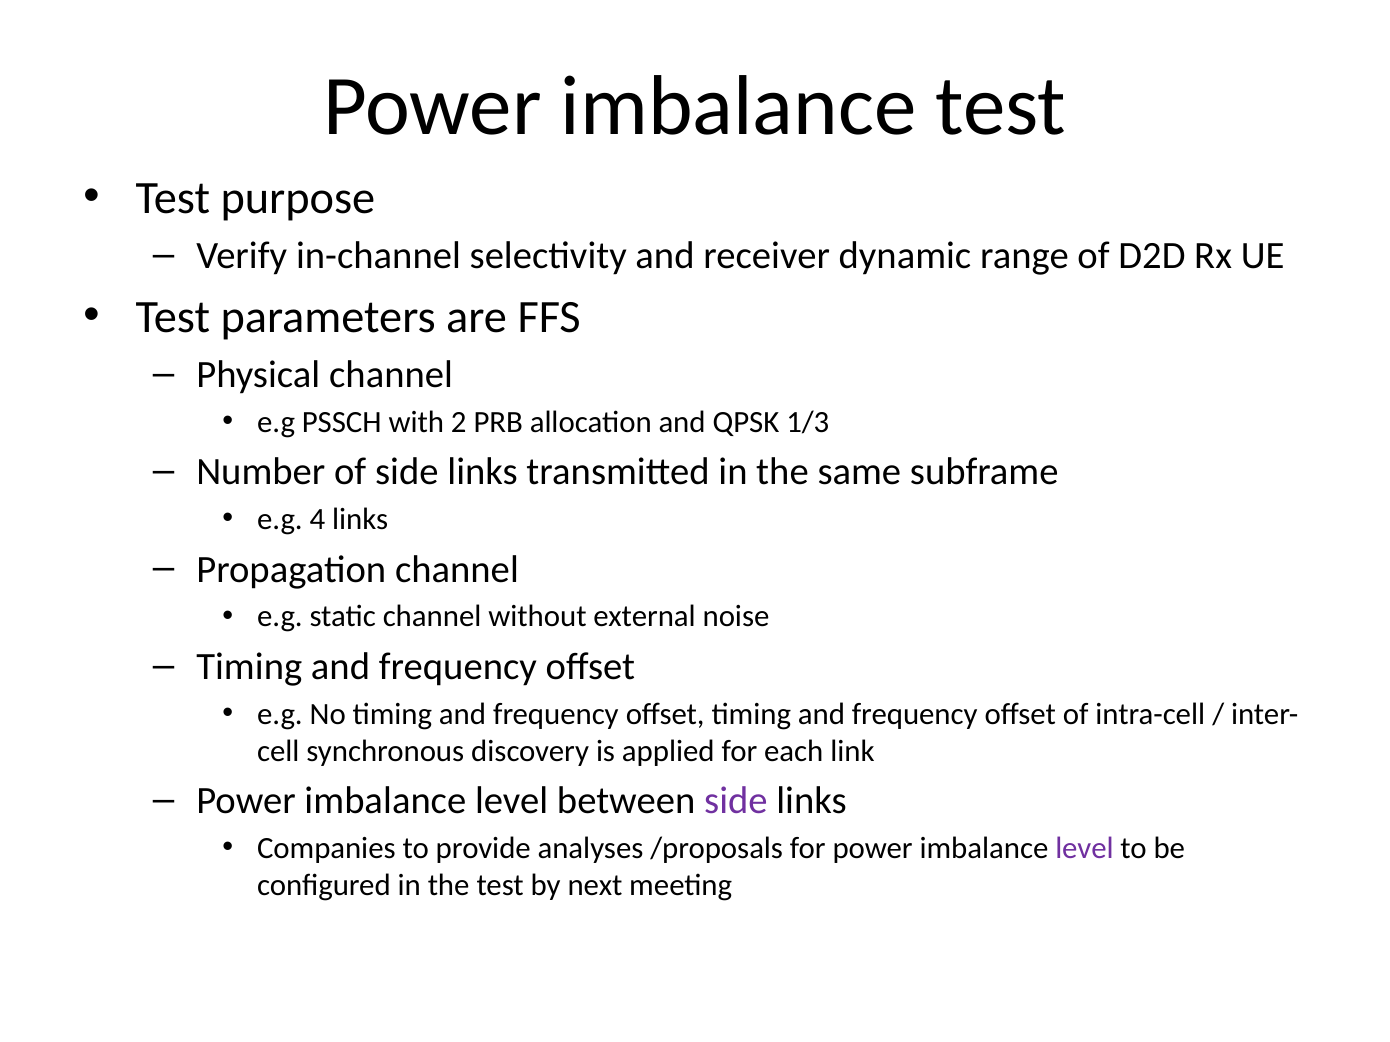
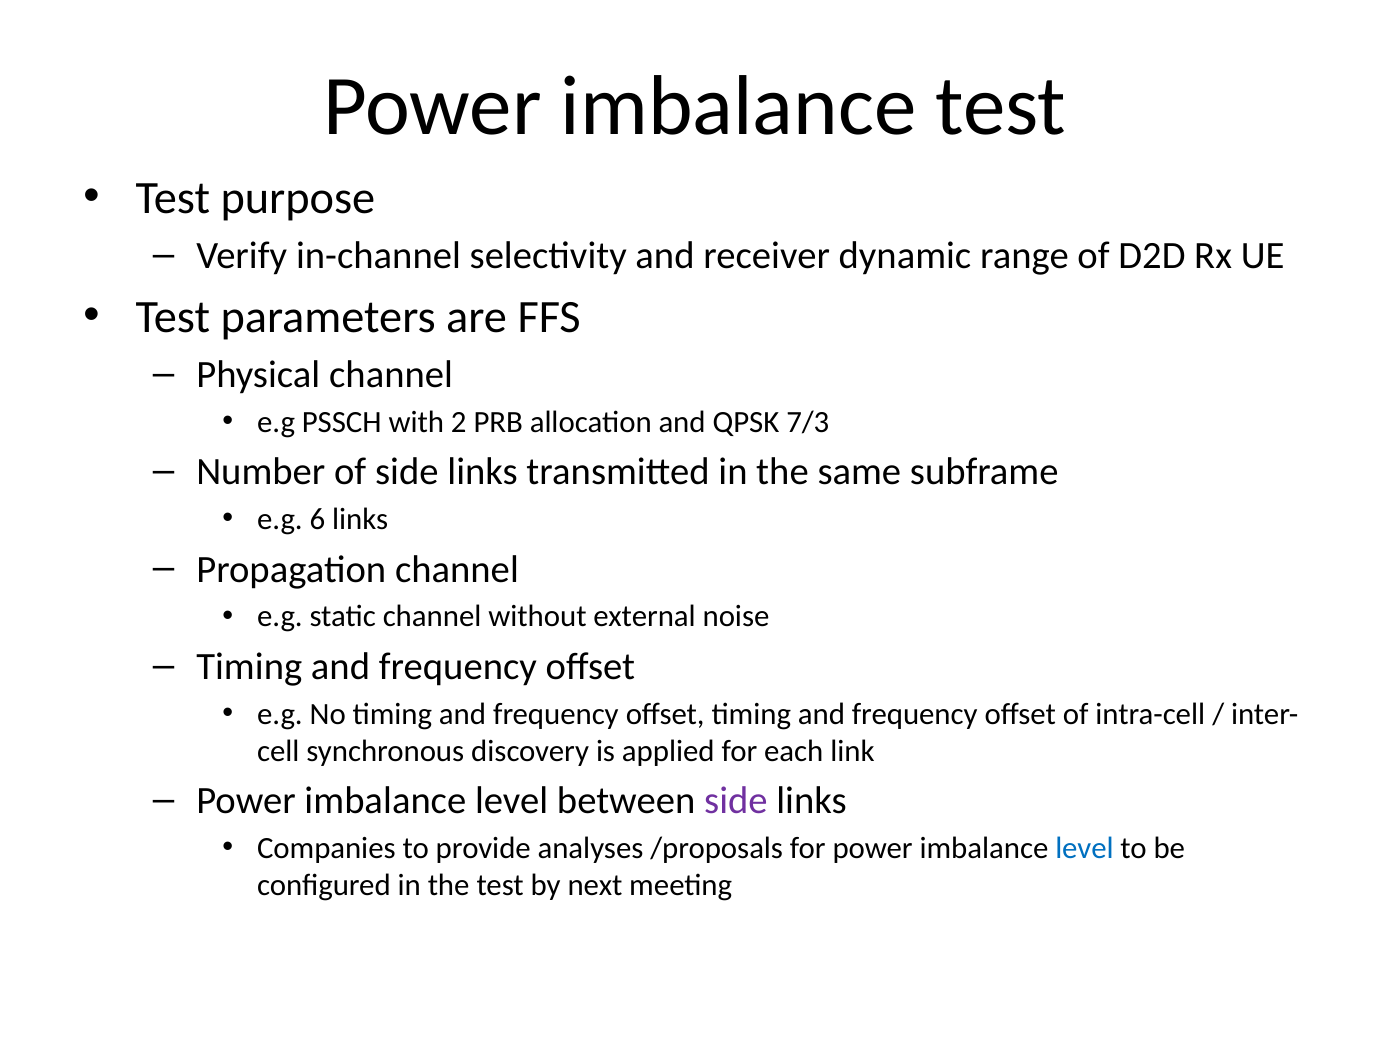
1/3: 1/3 -> 7/3 (808, 422)
4: 4 -> 6 (317, 520)
level colour: purple -> blue (1084, 849)
